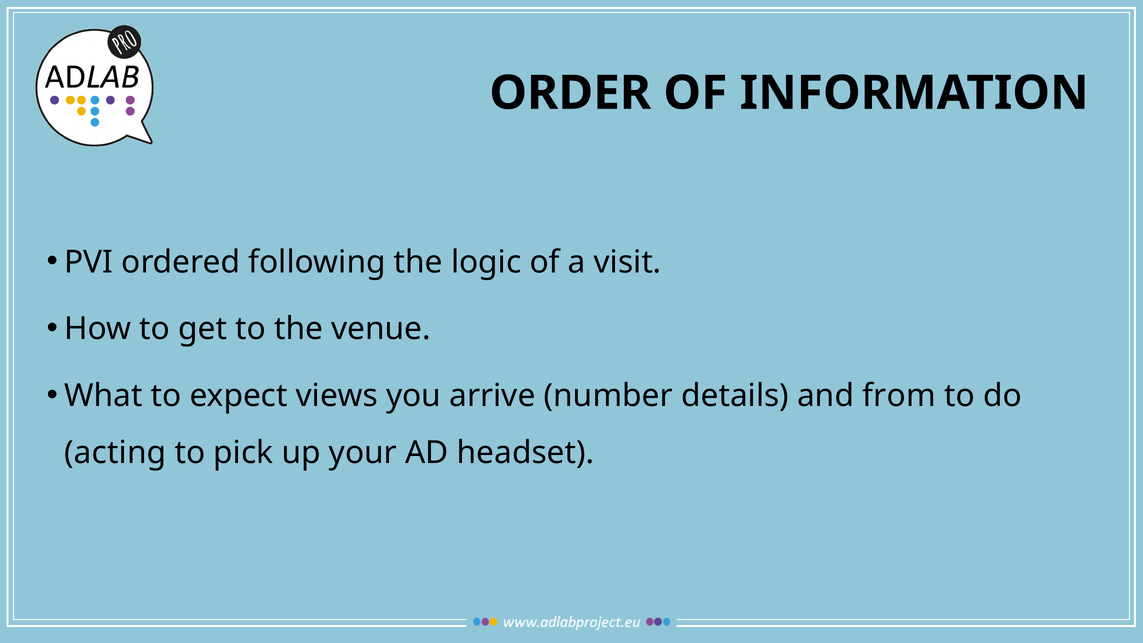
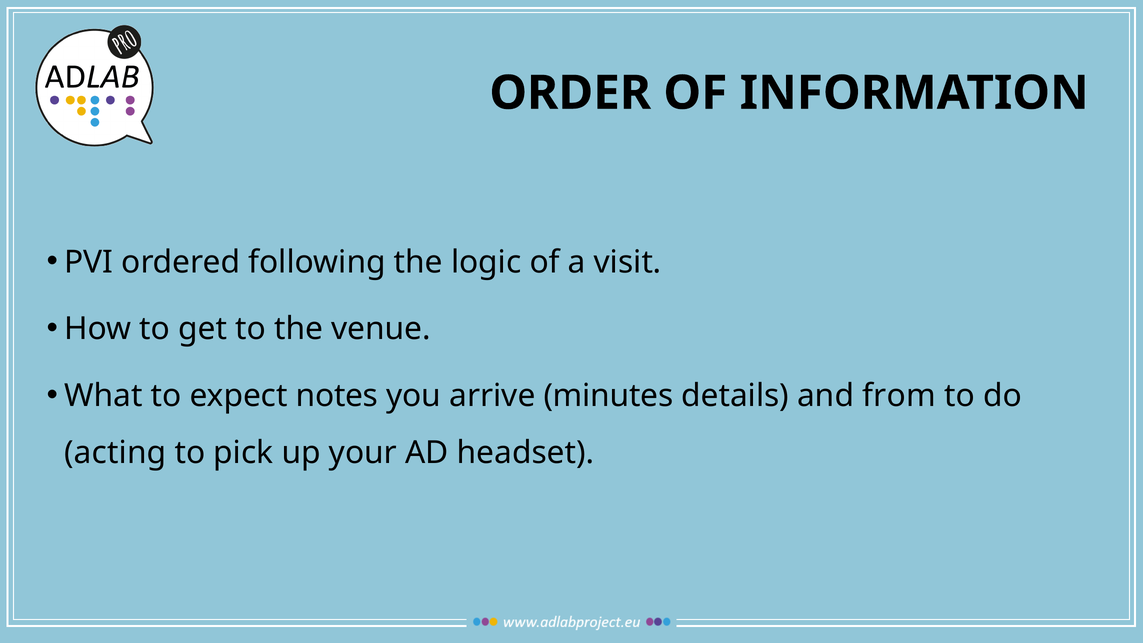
views: views -> notes (337, 396)
number: number -> minutes (609, 396)
